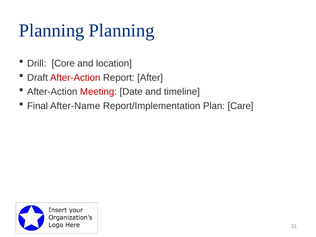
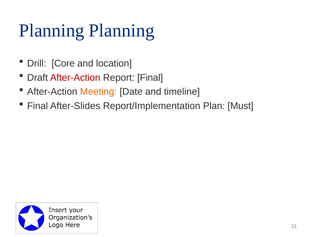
Report After: After -> Final (150, 78)
Meeting colour: red -> orange (98, 92)
After-Name: After-Name -> After-Slides (75, 106)
Care: Care -> Must (241, 106)
